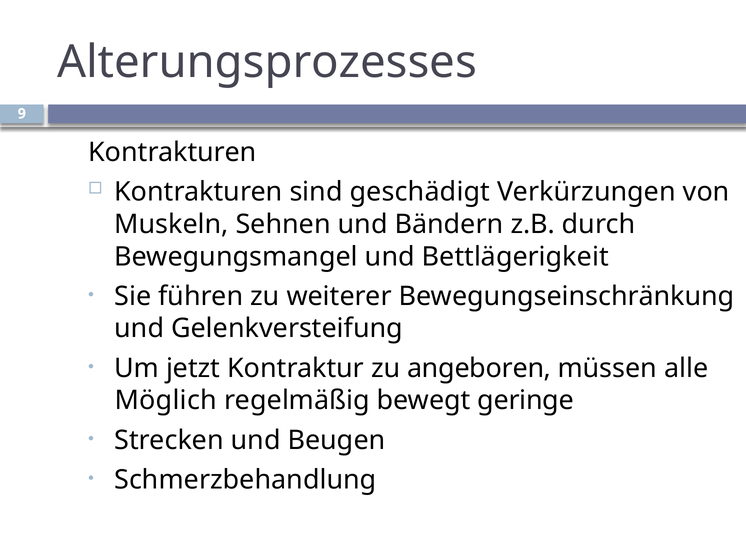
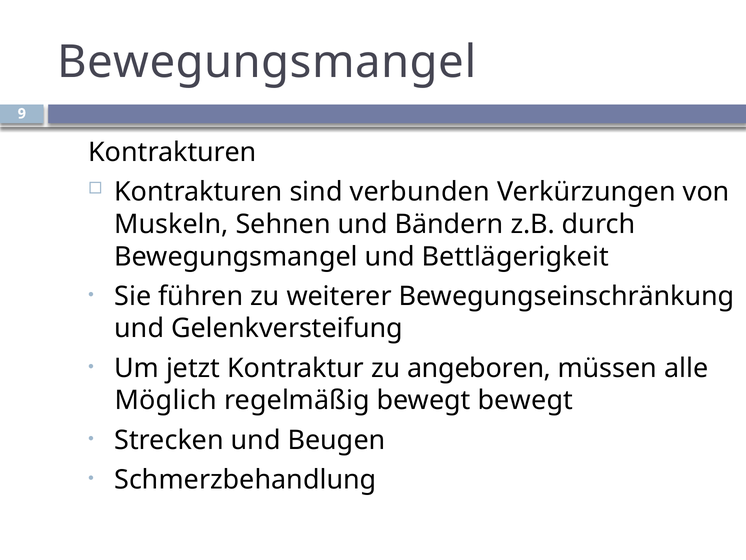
Alterungsprozesses: Alterungsprozesses -> Bewegungsmangel (267, 62)
geschädigt: geschädigt -> verbunden (420, 192)
bewegt geringe: geringe -> bewegt (525, 400)
